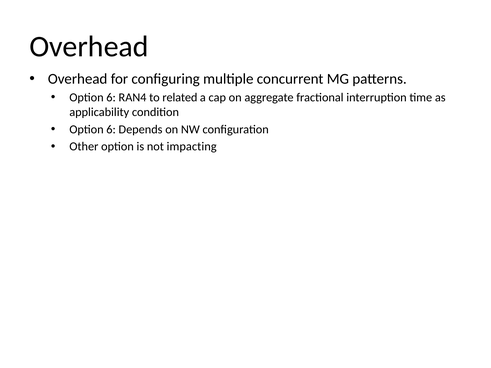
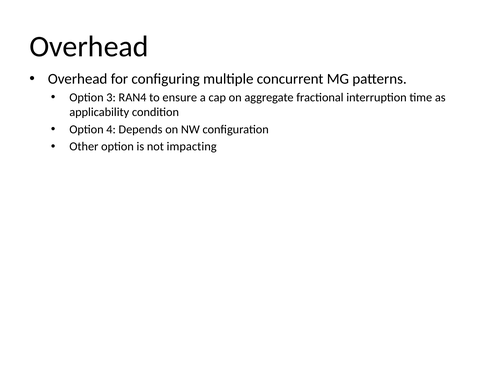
6: 6 -> 3 (111, 98)
related: related -> ensure (180, 98)
6: 6 -> 4 (111, 130)
